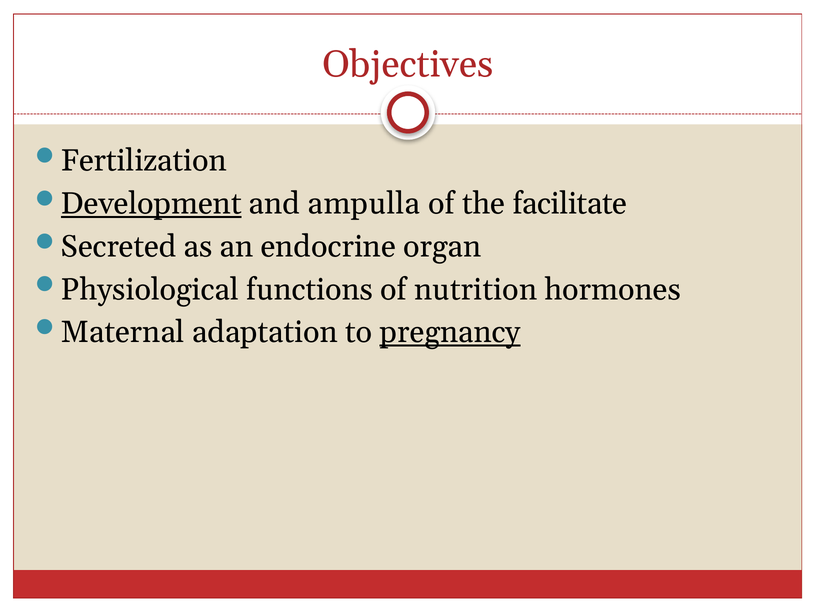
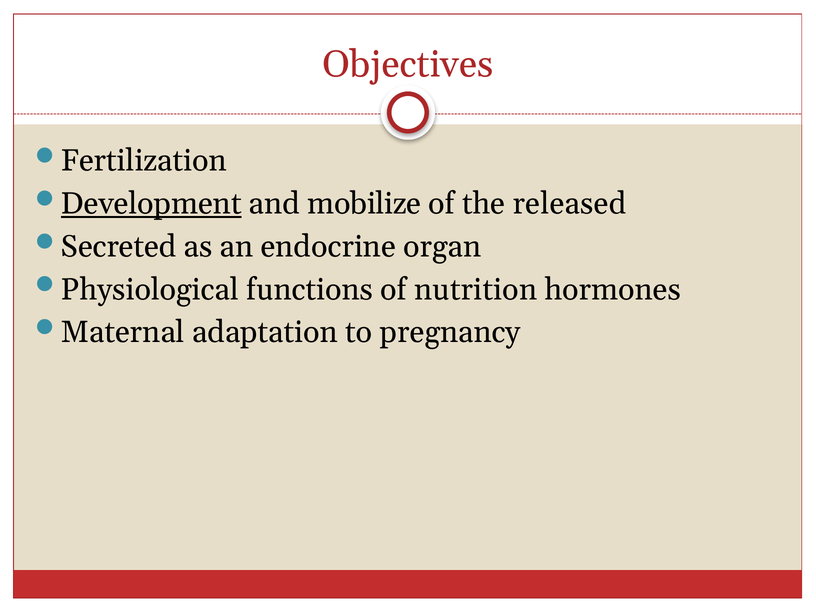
ampulla: ampulla -> mobilize (364, 204)
facilitate: facilitate -> released (570, 204)
pregnancy underline: present -> none (450, 332)
